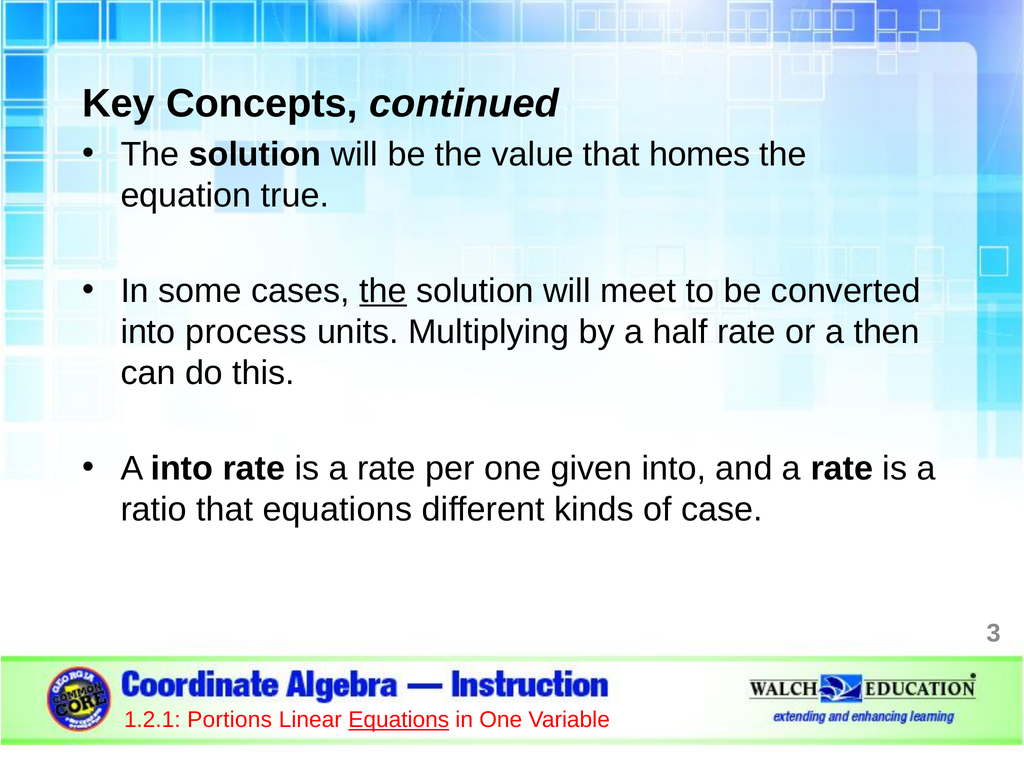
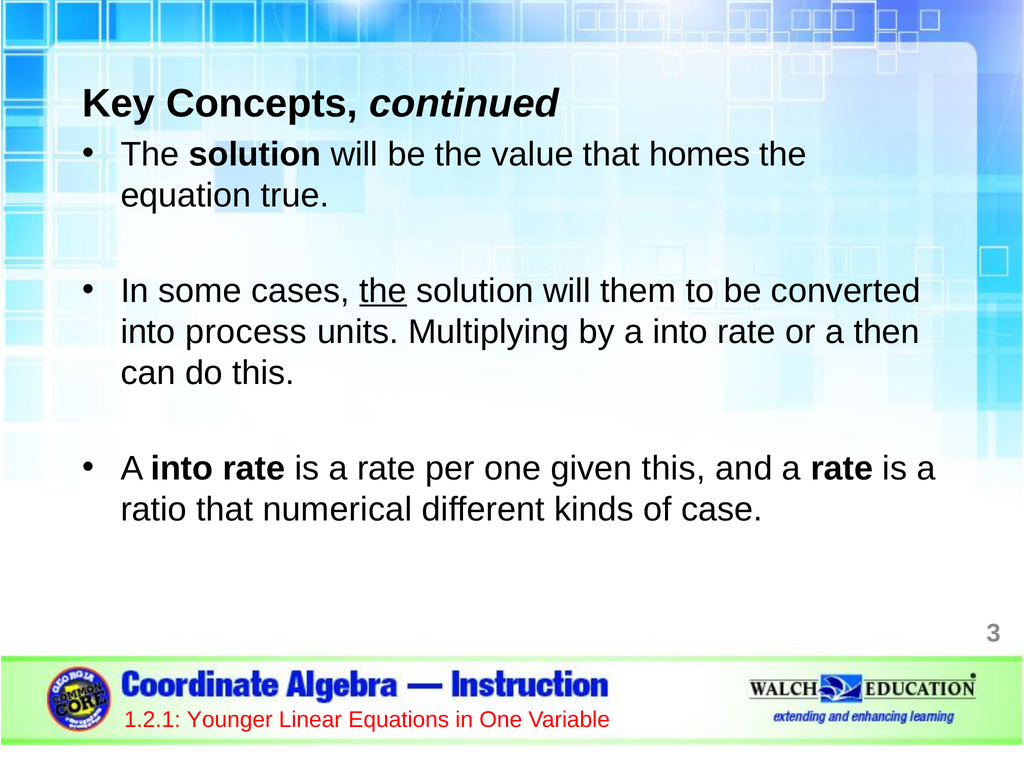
meet: meet -> them (638, 291)
by a half: half -> into (680, 332)
given into: into -> this (674, 468)
that equations: equations -> numerical (337, 509)
Portions: Portions -> Younger (230, 720)
Equations underline: present -> none (399, 720)
